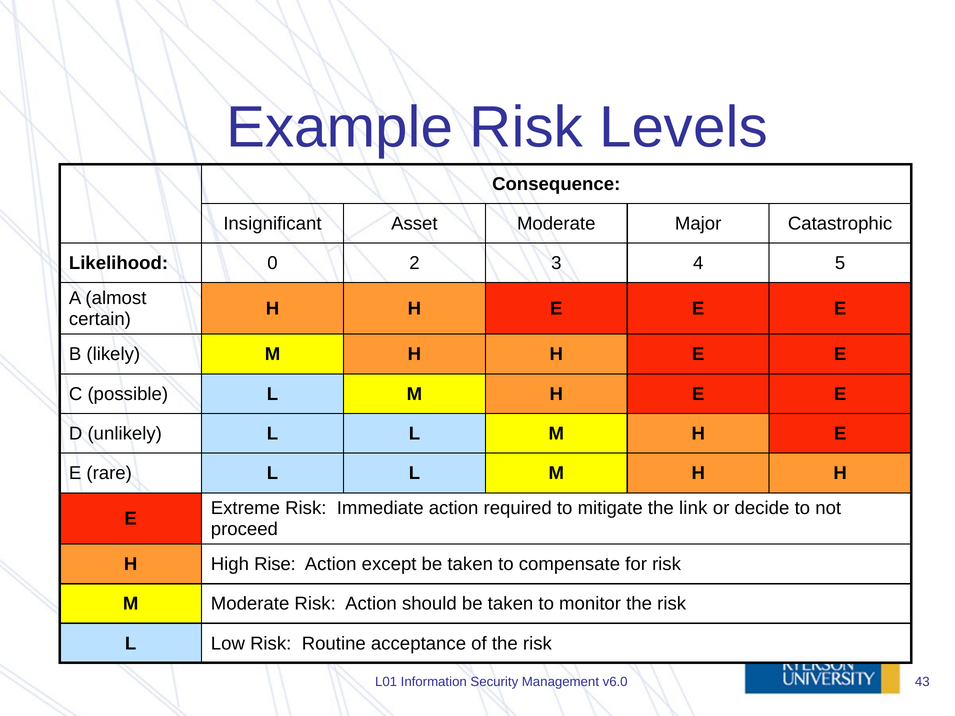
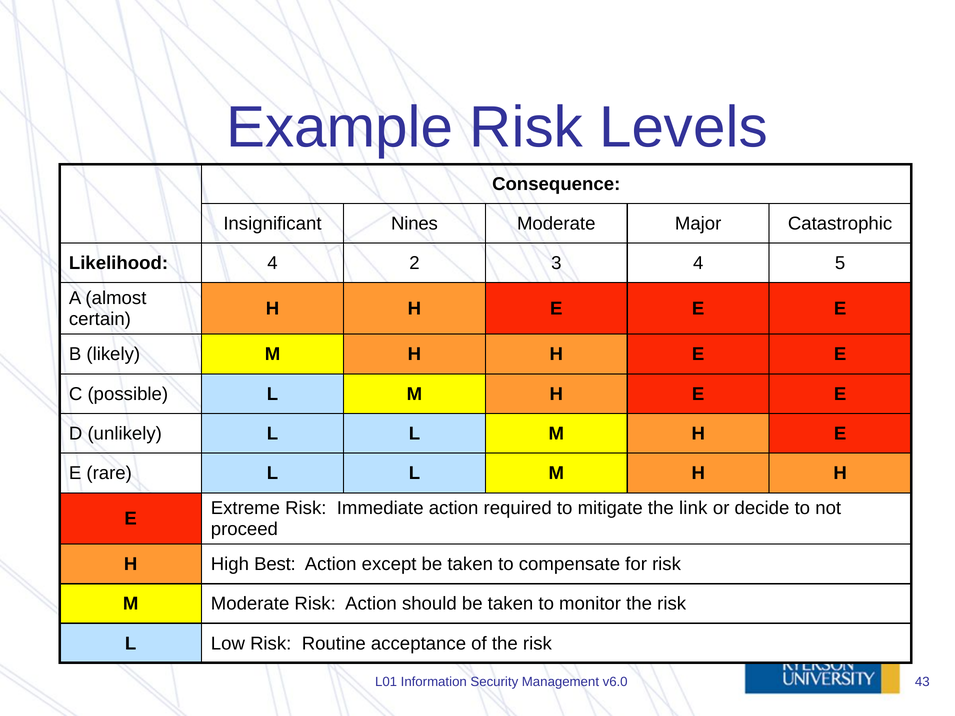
Asset: Asset -> Nines (414, 224)
Likelihood 0: 0 -> 4 (273, 263)
Rise: Rise -> Best (275, 564)
